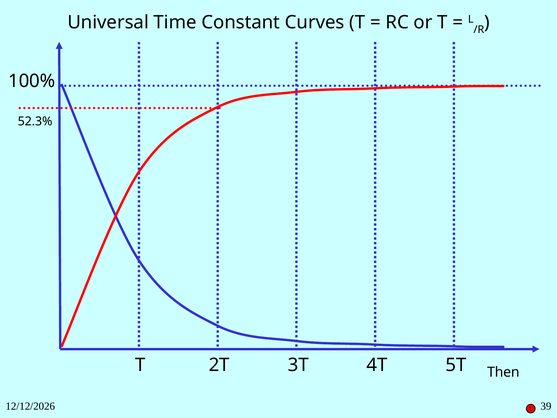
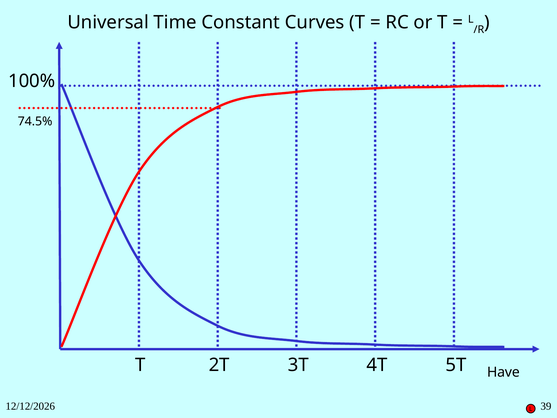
52.3%: 52.3% -> 74.5% (35, 121)
Then: Then -> Have (503, 372)
